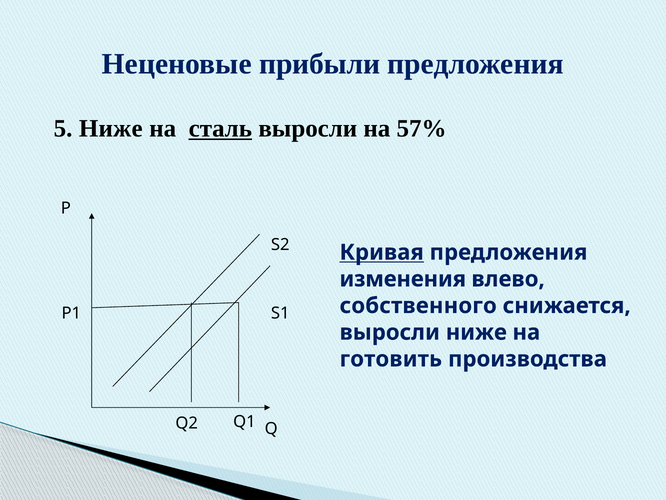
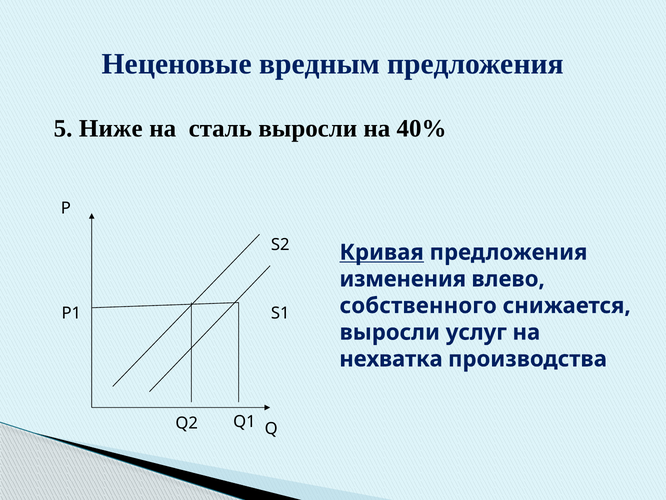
прибыли: прибыли -> вредным (320, 64)
сталь underline: present -> none (220, 128)
57%: 57% -> 40% (422, 128)
выросли ниже: ниже -> услуг (476, 332)
готовить: готовить -> нехватка (391, 359)
